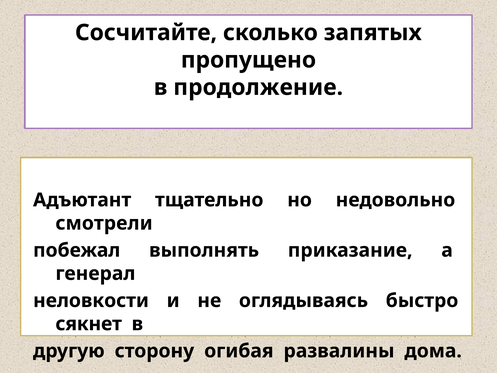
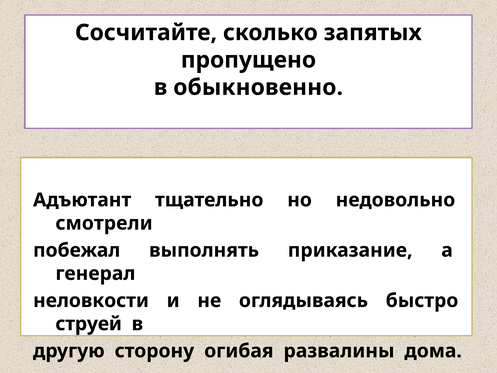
продолжение: продолжение -> обыкновенно (258, 87)
сякнет: сякнет -> струей (89, 324)
